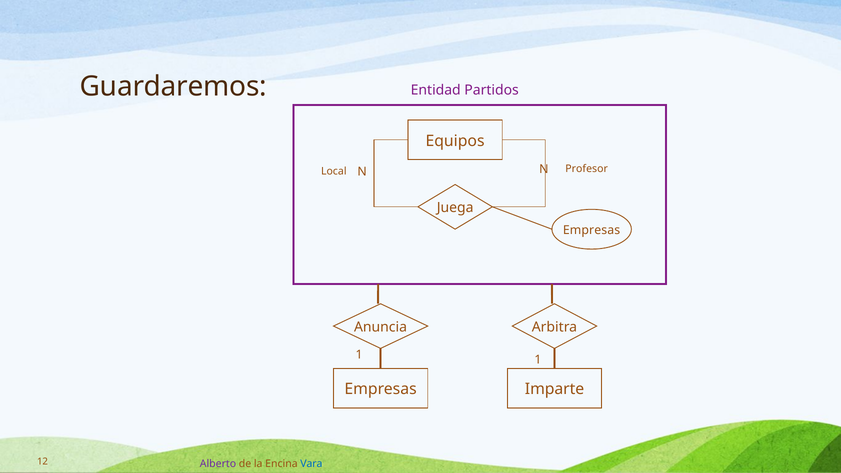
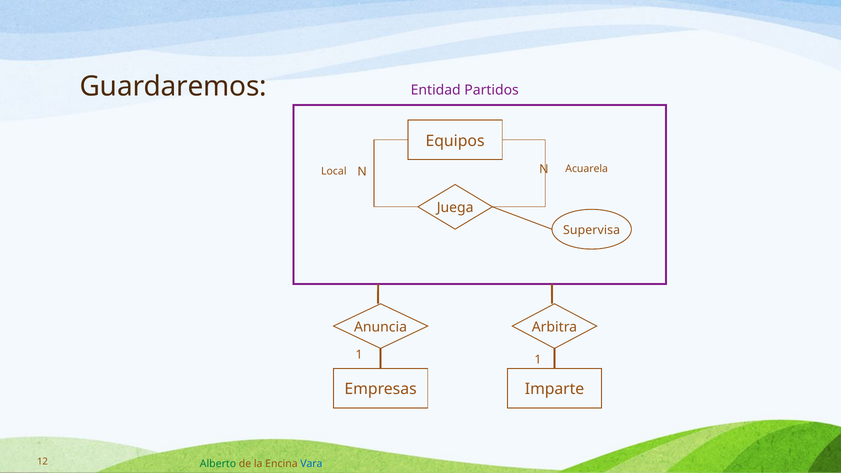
Profesor: Profesor -> Acuarela (587, 169)
Empresas: Empresas -> Supervisa (592, 230)
Alberto colour: purple -> green (218, 464)
